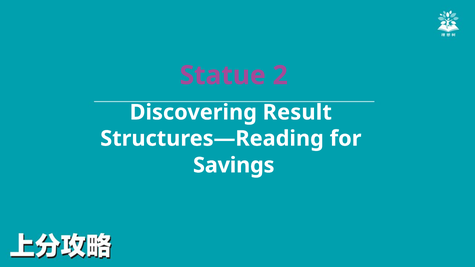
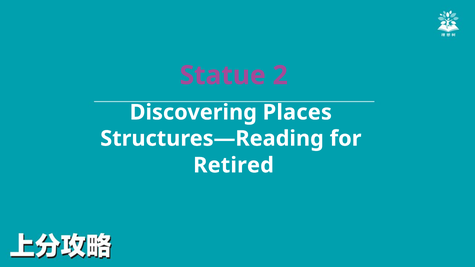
Result: Result -> Places (297, 112)
Savings: Savings -> Retired (234, 165)
